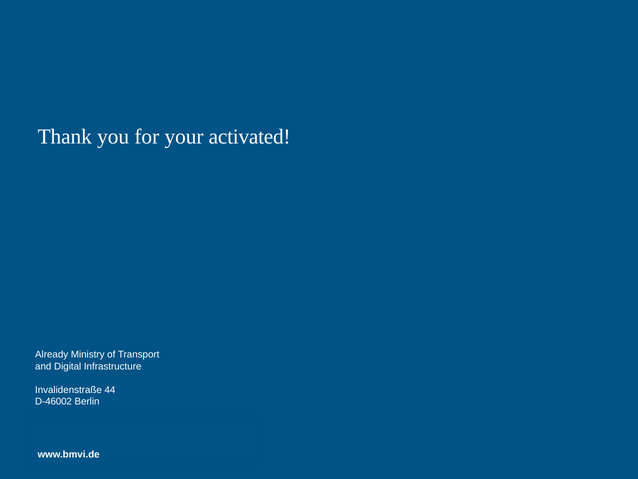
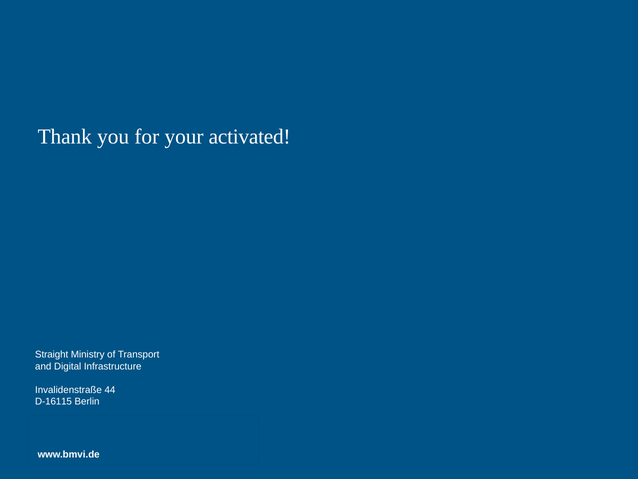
Already: Already -> Straight (52, 354)
D-46002: D-46002 -> D-16115 (53, 401)
